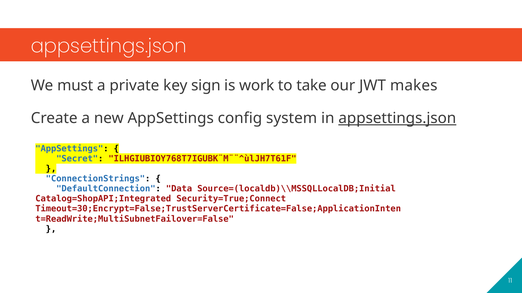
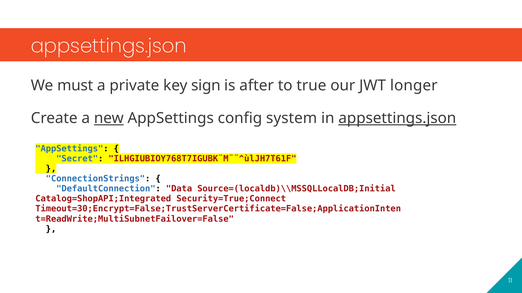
work: work -> after (257, 86)
take: take -> true (311, 86)
makes: makes -> longer (414, 86)
new underline: none -> present (109, 119)
